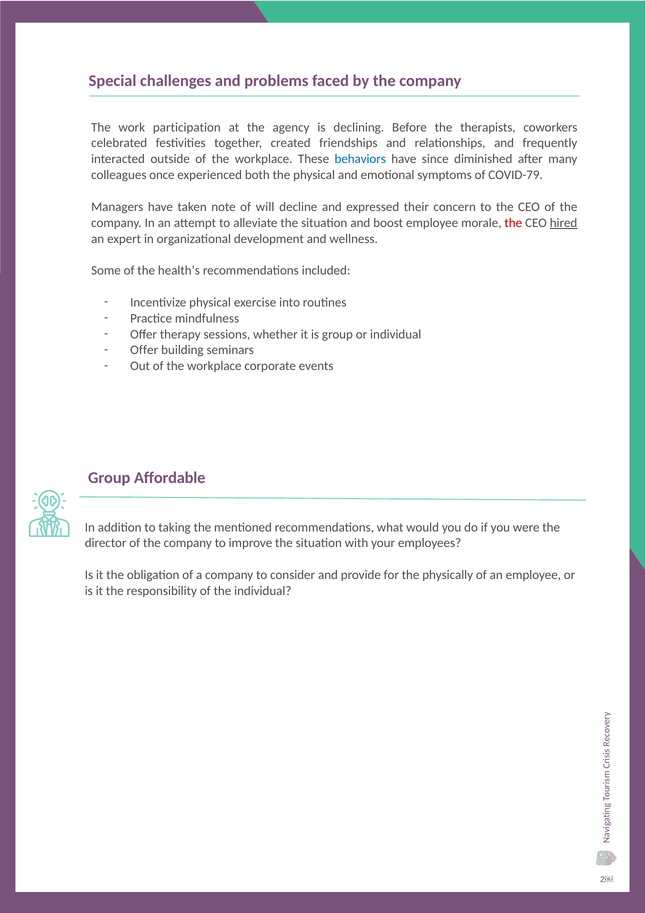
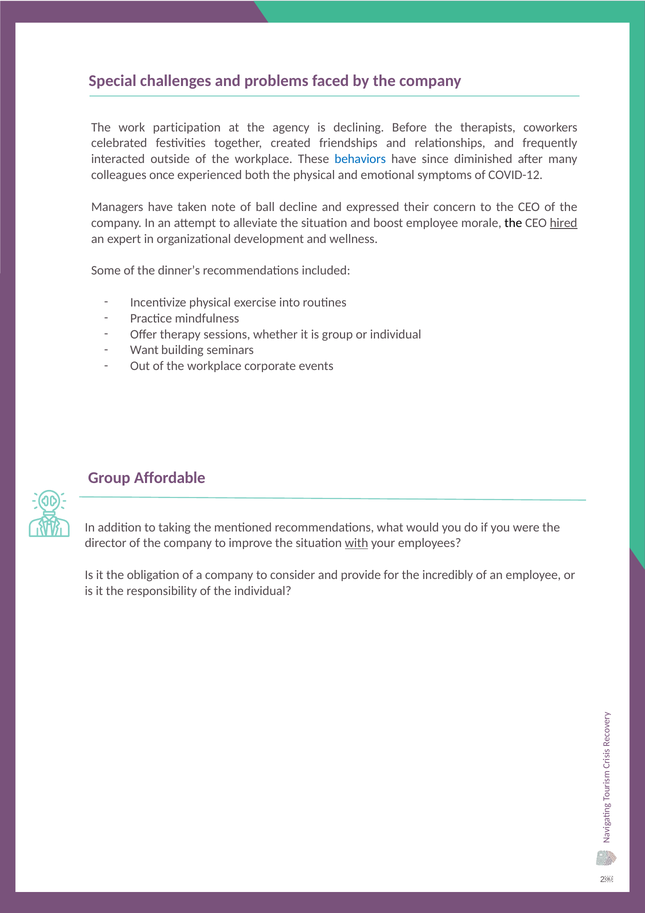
COVID-79: COVID-79 -> COVID-12 (516, 175)
will: will -> ball (265, 207)
the colour: red -> black (513, 223)
health’s: health’s -> dinner’s (179, 270)
Offer: Offer -> Want (144, 350)
with underline: none -> present (357, 543)
physically: physically -> incredibly (448, 575)
